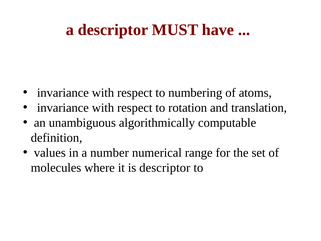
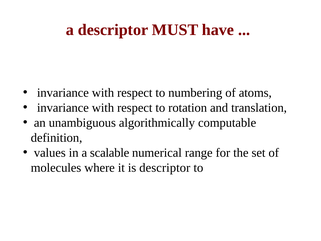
number: number -> scalable (110, 153)
